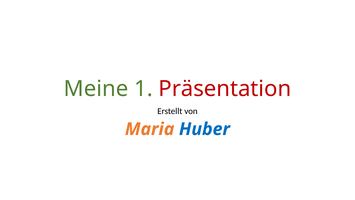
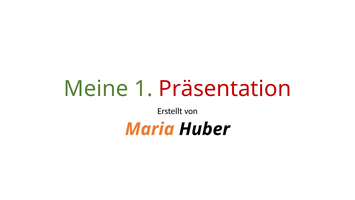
Huber colour: blue -> black (204, 129)
